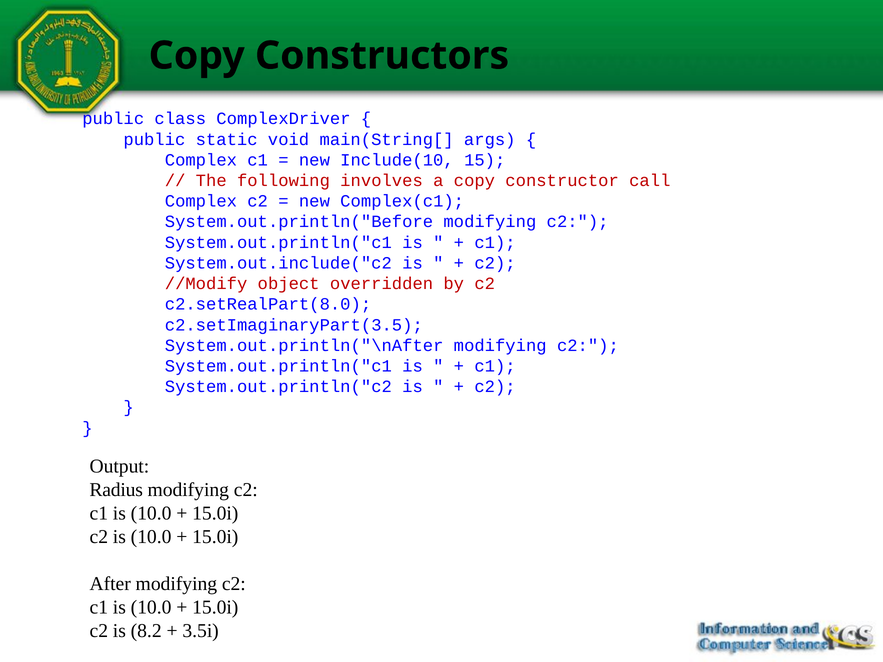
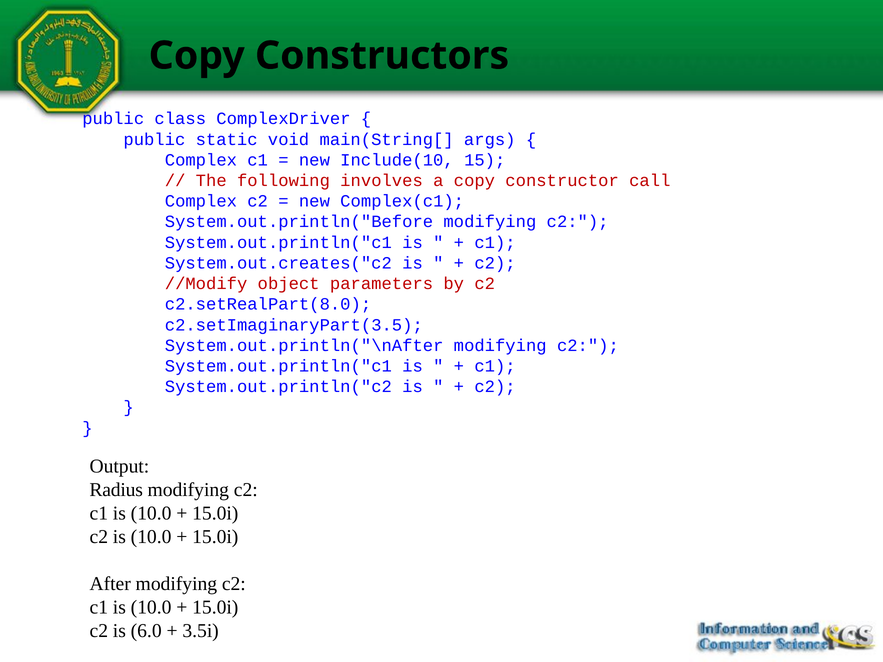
System.out.include("c2: System.out.include("c2 -> System.out.creates("c2 (278, 263)
overridden: overridden -> parameters (382, 284)
8.2: 8.2 -> 6.0 (146, 631)
